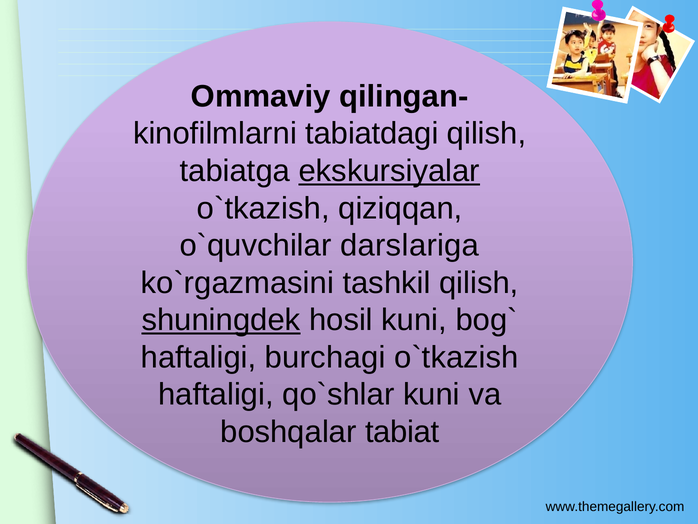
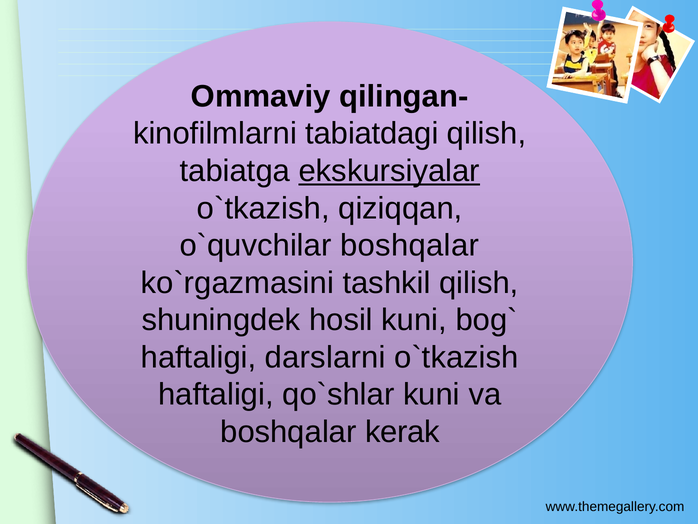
darslariga: darslariga -> boshqalar (410, 245)
shuningdek underline: present -> none (221, 320)
burchagi: burchagi -> darslarni (325, 357)
tabiat: tabiat -> kerak (402, 431)
